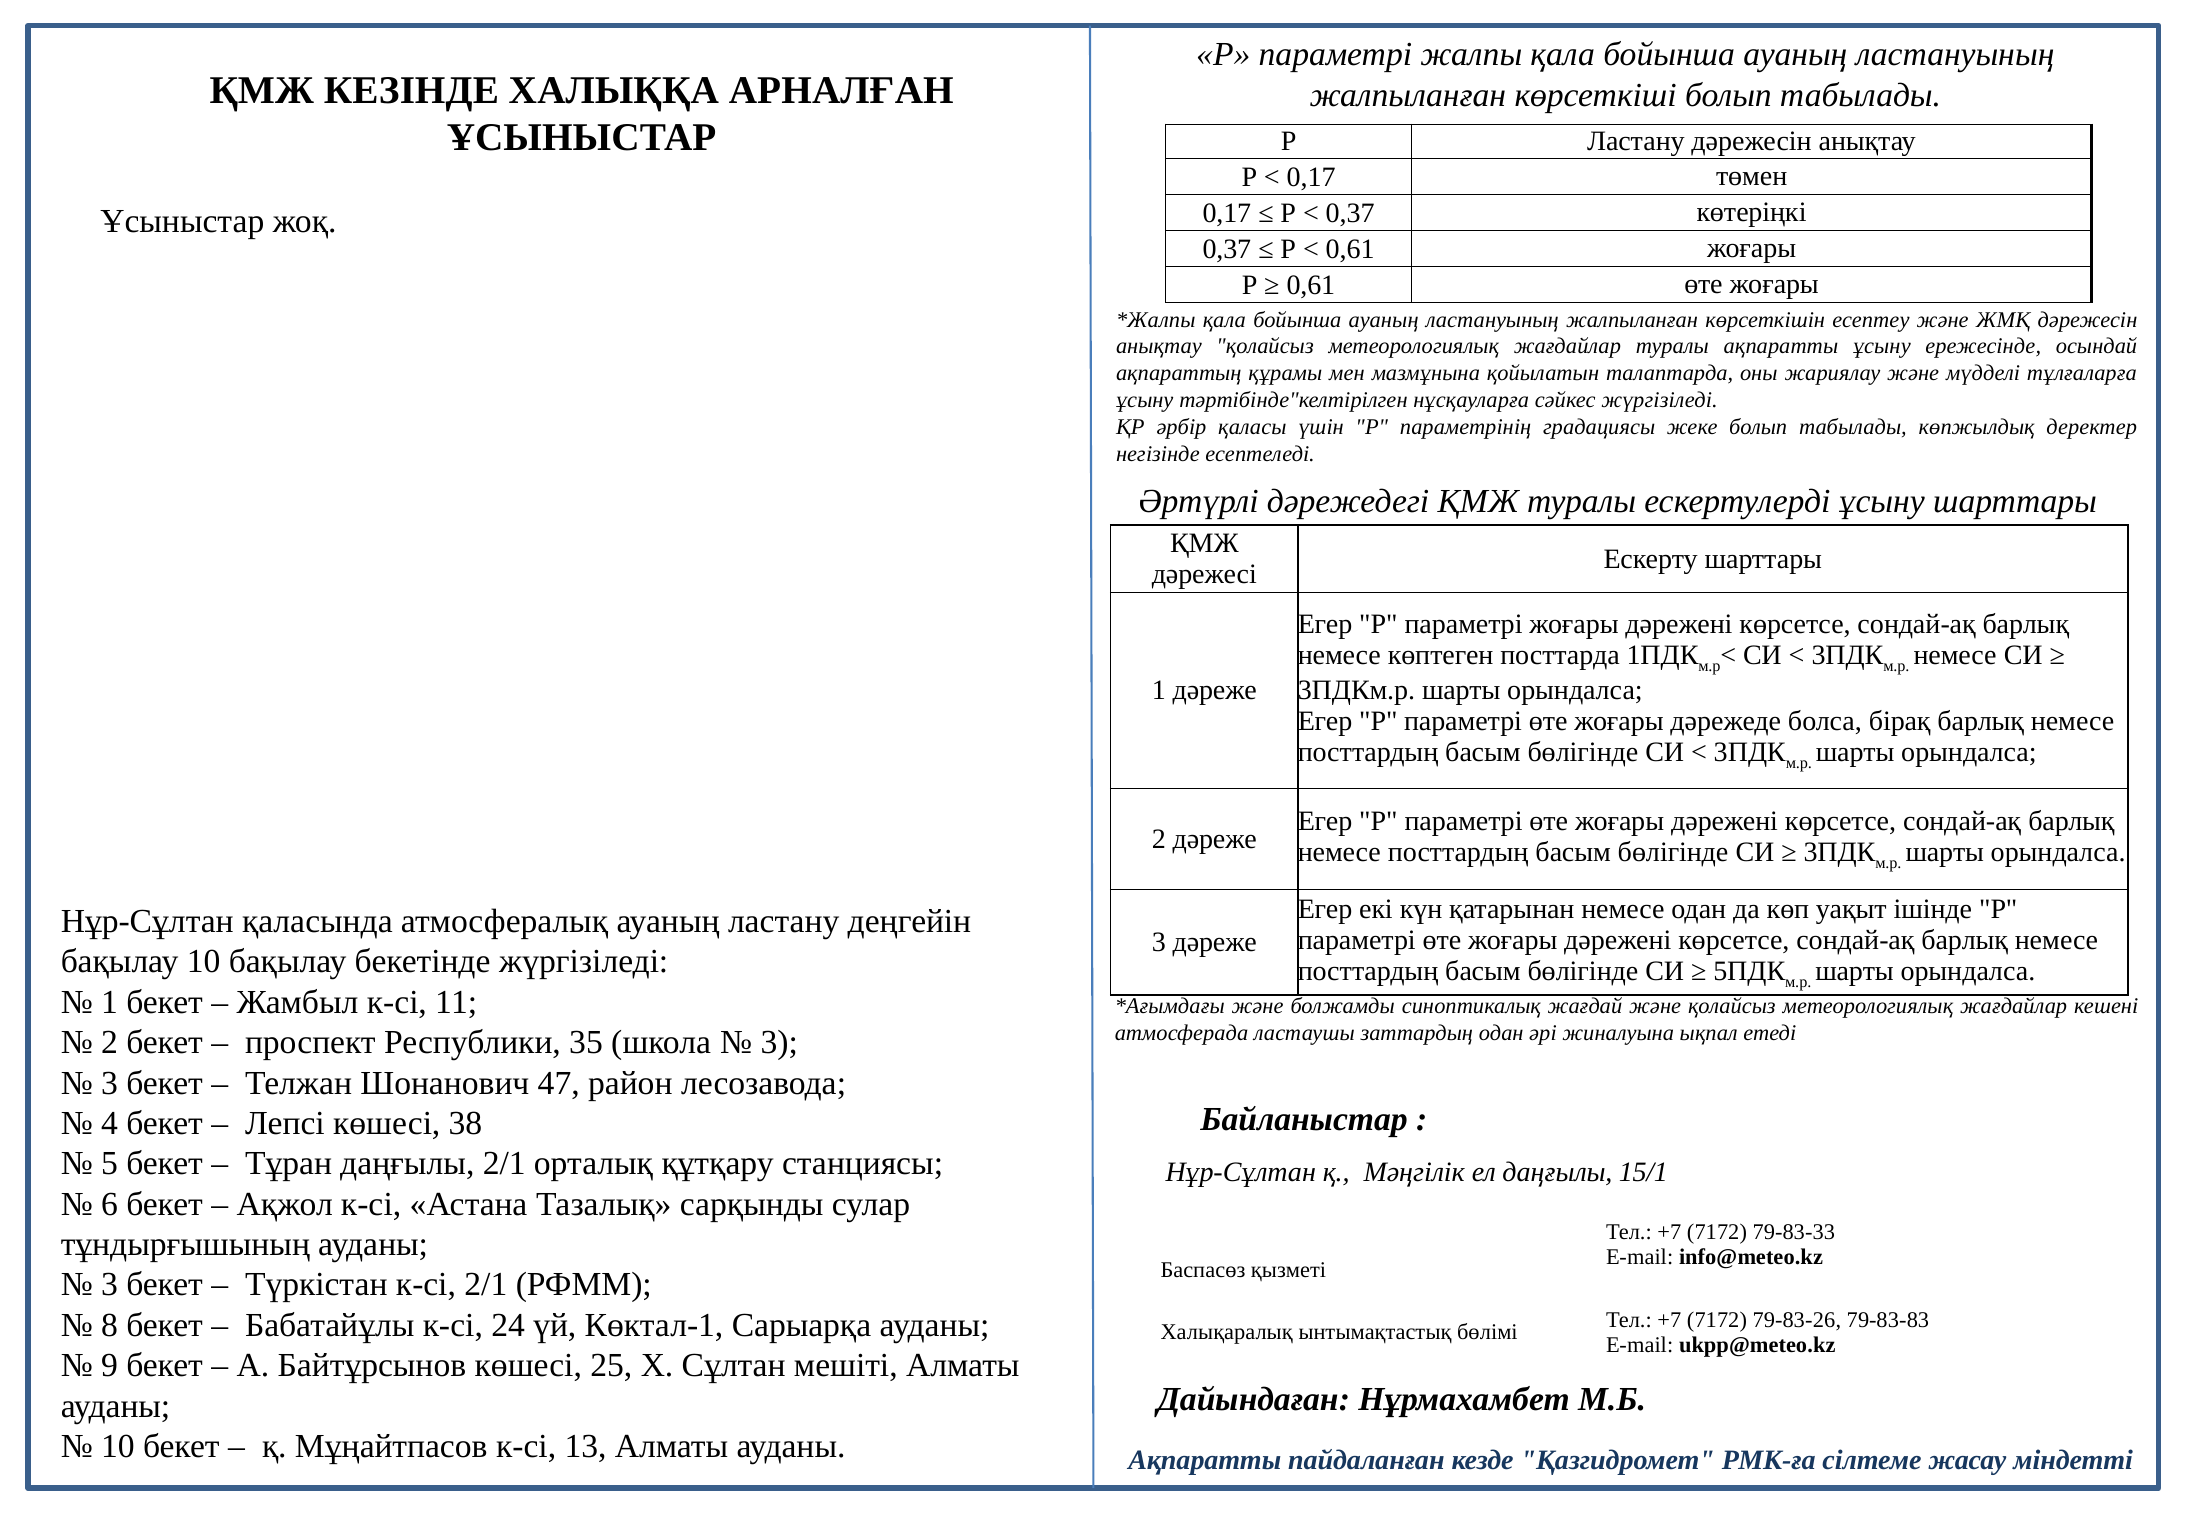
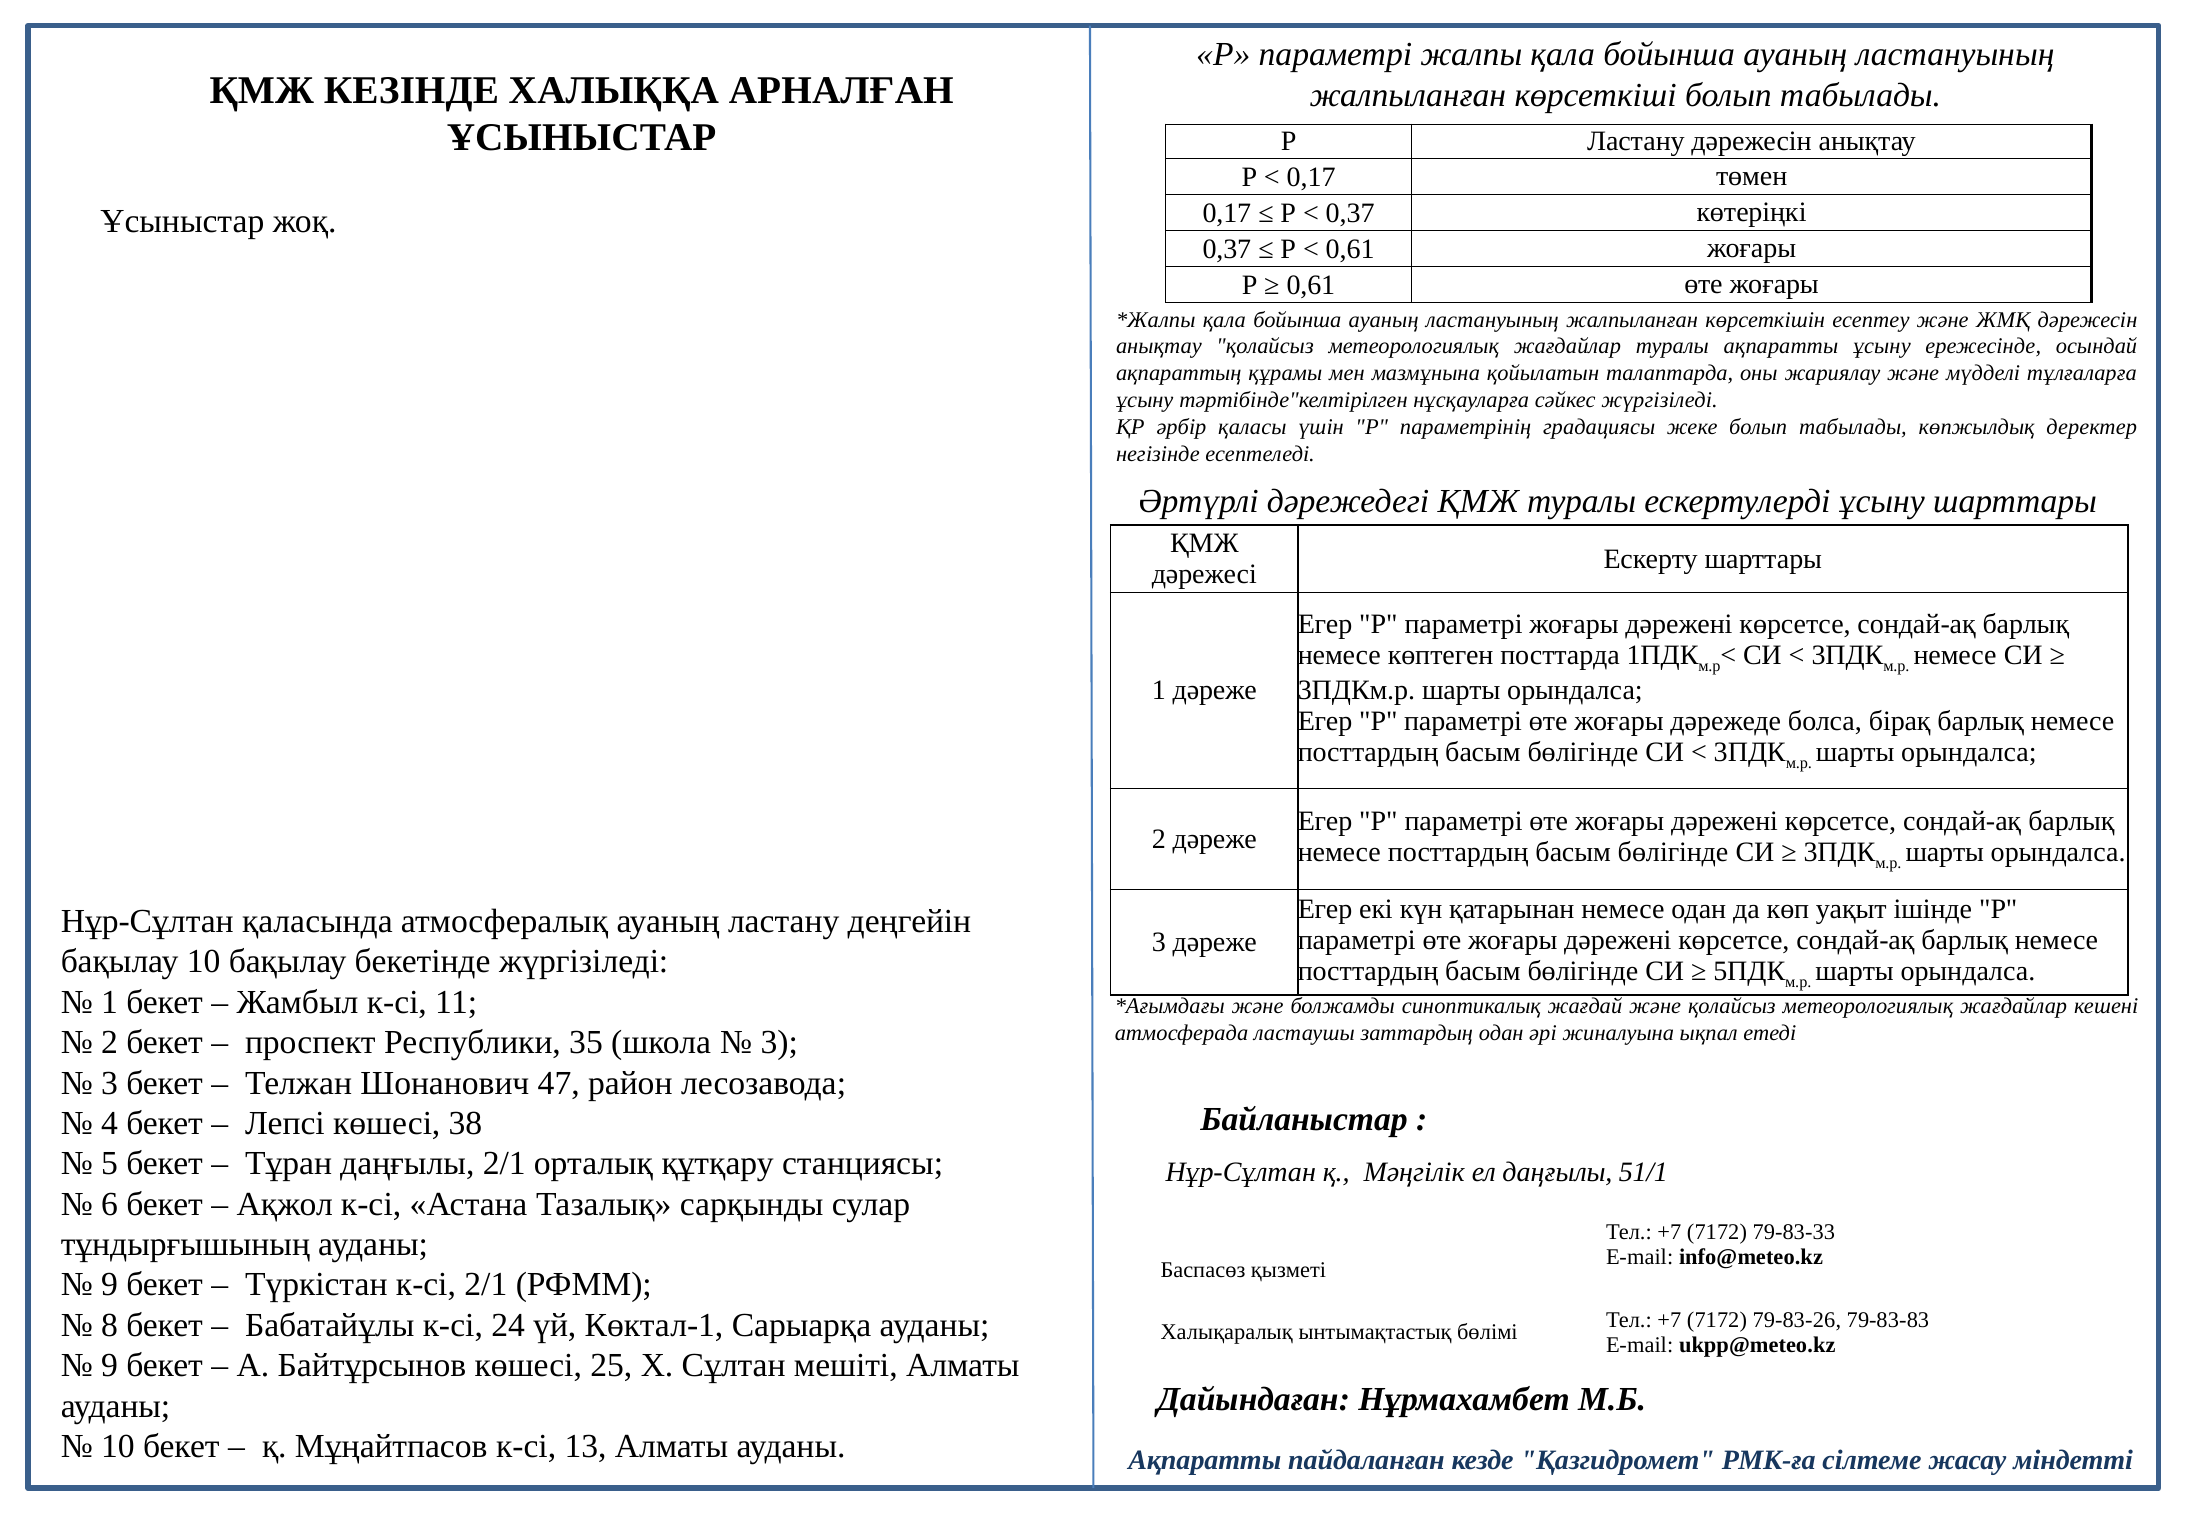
15/1: 15/1 -> 51/1 (1643, 1173)
3: 3 -> 9 (110, 1285)
